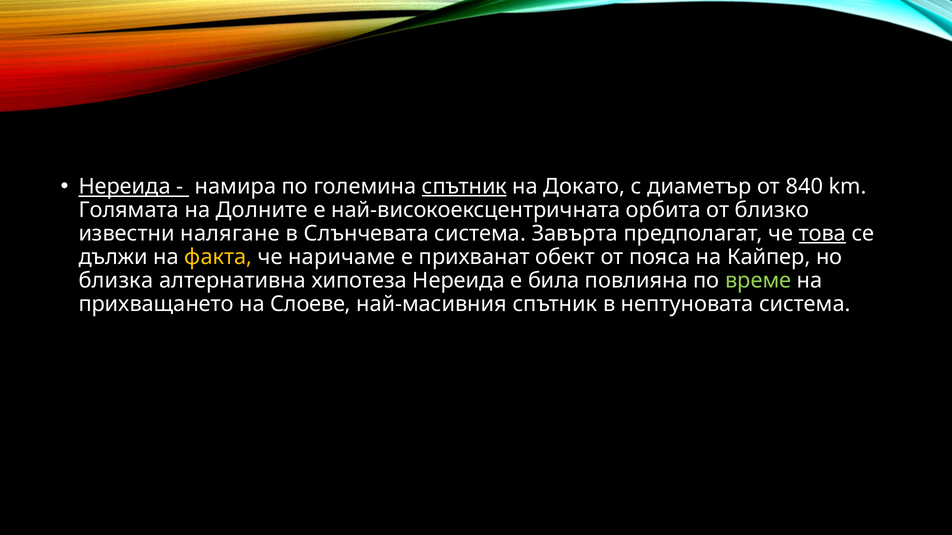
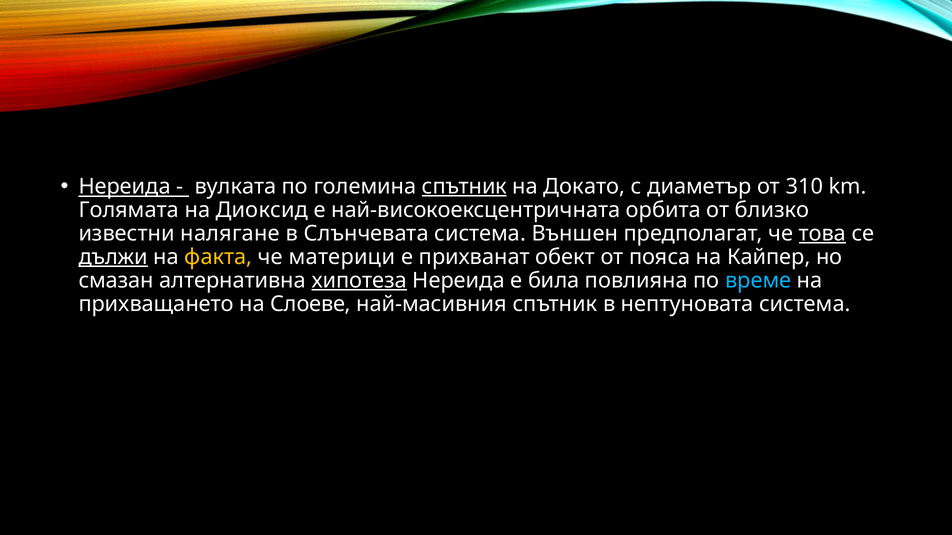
намира: намира -> вулката (235, 187)
840: 840 -> 310 (804, 187)
Долните: Долните -> Диоксид (262, 210)
Завърта: Завърта -> Външен (575, 234)
дължи underline: none -> present (113, 257)
наричаме: наричаме -> материци (342, 257)
близка: близка -> смазан (116, 281)
хипотеза underline: none -> present (359, 281)
време colour: light green -> light blue (758, 281)
